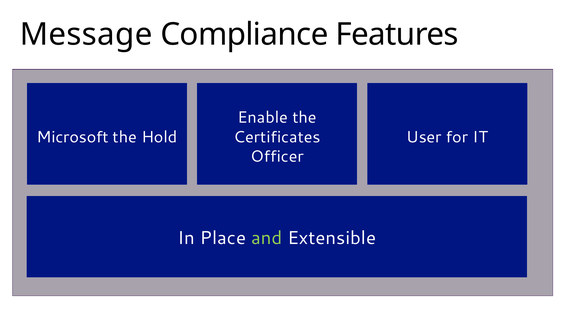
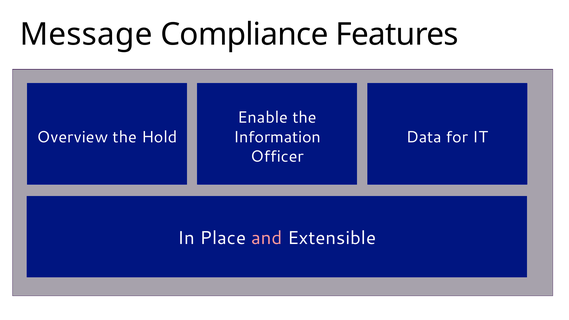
Microsoft: Microsoft -> Overview (73, 137)
Certificates: Certificates -> Information (277, 137)
User: User -> Data (424, 137)
and colour: light green -> pink (267, 238)
